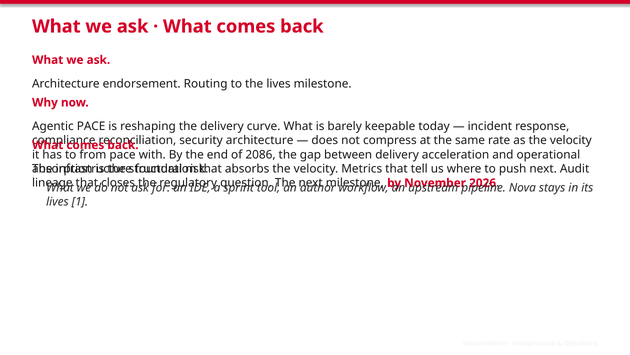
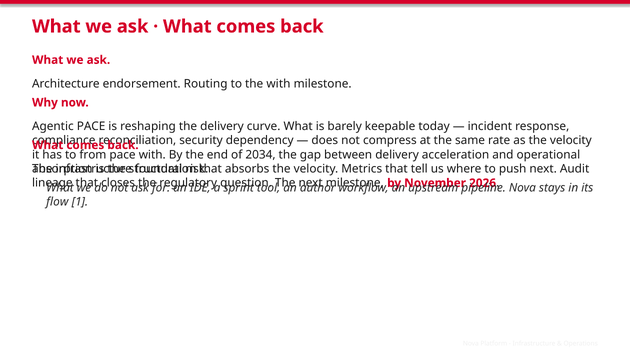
the lives: lives -> with (278, 83)
security architecture: architecture -> dependency (260, 140)
2086: 2086 -> 2034 (261, 154)
lives: lives -> flow (57, 202)
